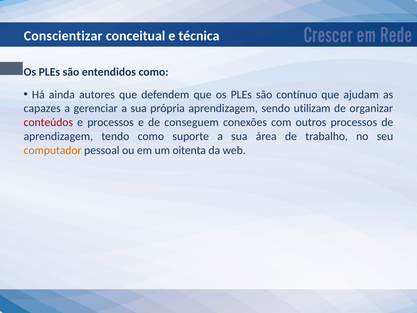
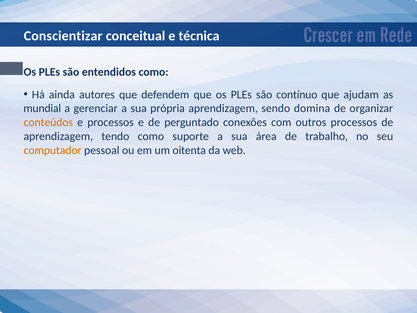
capazes: capazes -> mundial (42, 108)
utilizam: utilizam -> domina (312, 108)
conteúdos colour: red -> orange (48, 122)
conseguem: conseguem -> perguntado (192, 122)
